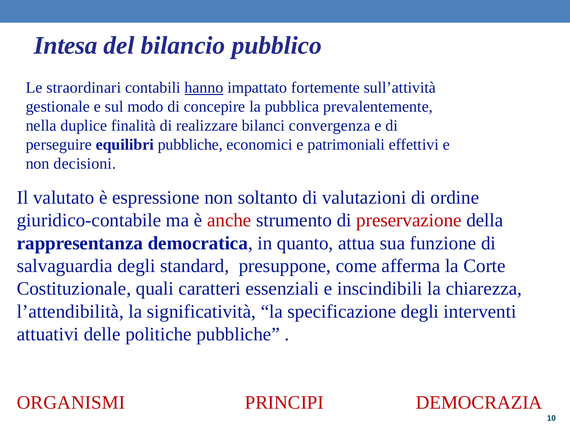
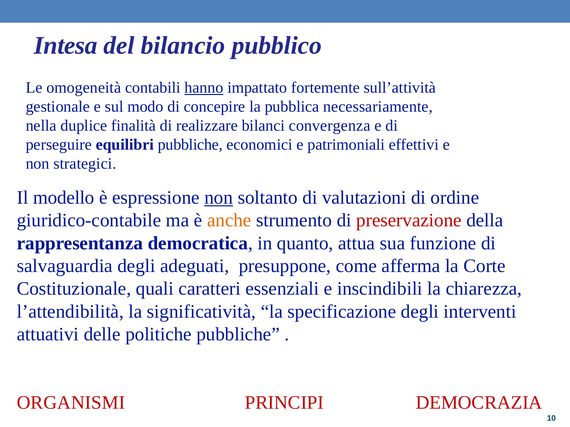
straordinari: straordinari -> omogeneità (84, 88)
prevalentemente: prevalentemente -> necessariamente (378, 107)
decisioni: decisioni -> strategici (85, 164)
valutato: valutato -> modello (64, 198)
non underline: none -> present (219, 198)
anche colour: red -> orange (229, 221)
standard: standard -> adeguati (195, 266)
